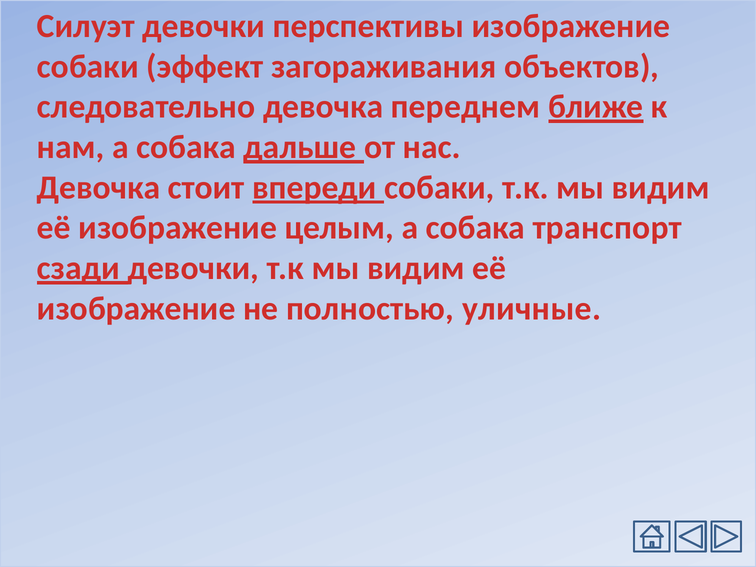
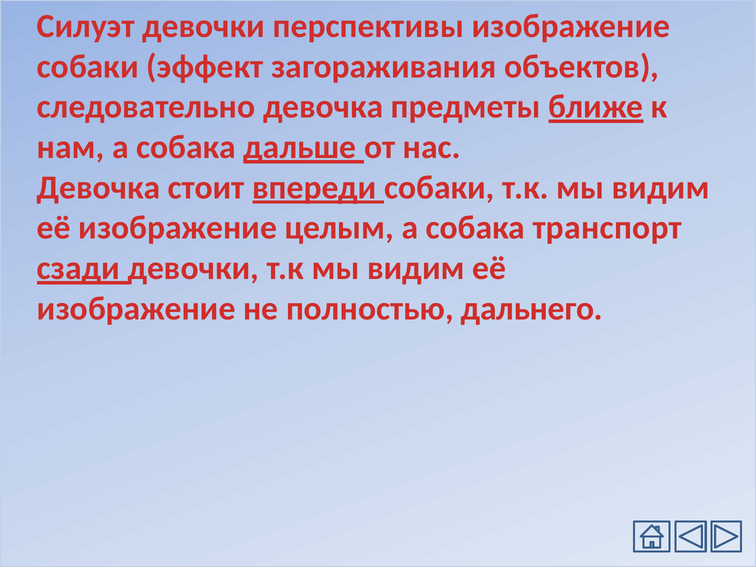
переднем: переднем -> предметы (466, 107)
уличные: уличные -> дальнего (532, 309)
